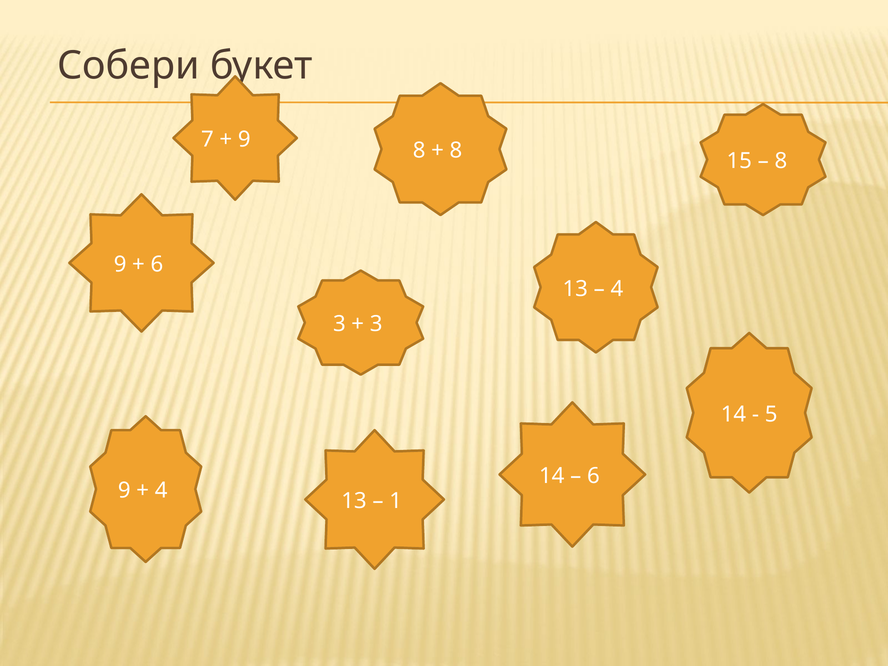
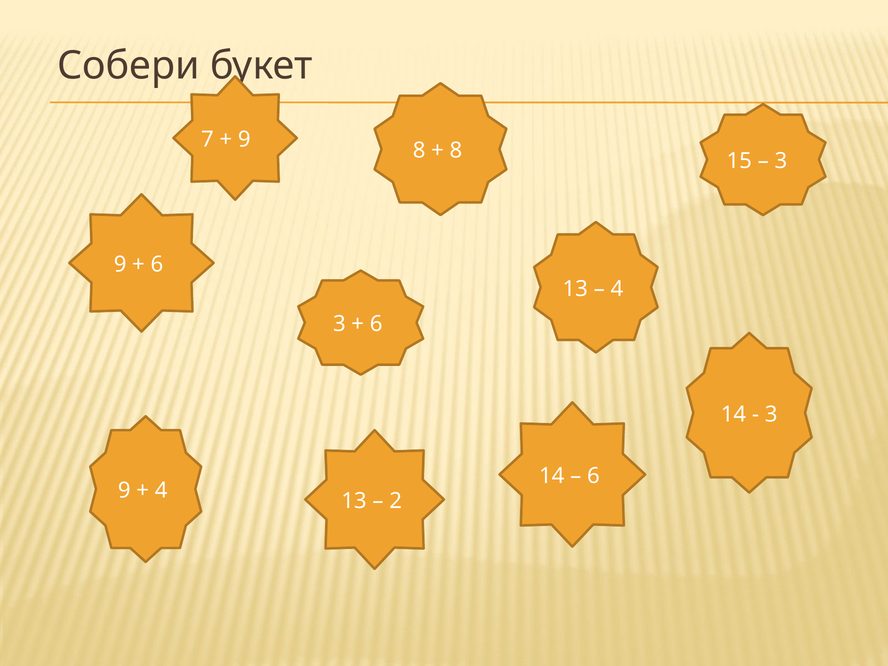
8: 8 -> 3 (781, 161)
3: 3 -> 6 (376, 324)
5: 5 -> 3 (771, 414)
1: 1 -> 2 (396, 501)
